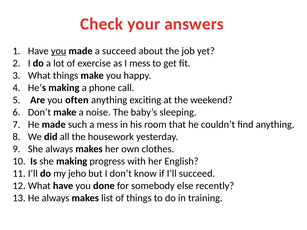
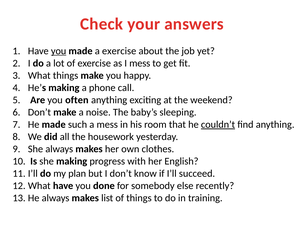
a succeed: succeed -> exercise (119, 51)
couldn’t underline: none -> present (218, 125)
jeho: jeho -> plan (77, 174)
